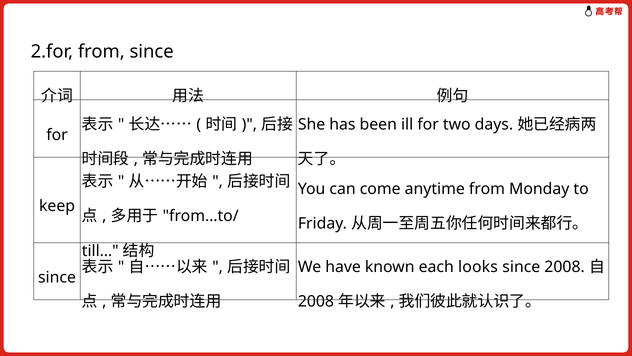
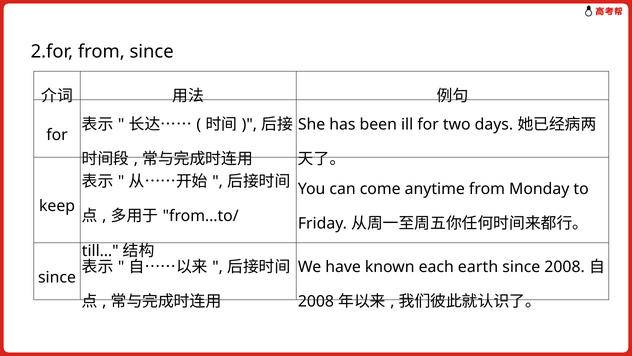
looks: looks -> earth (478, 267)
